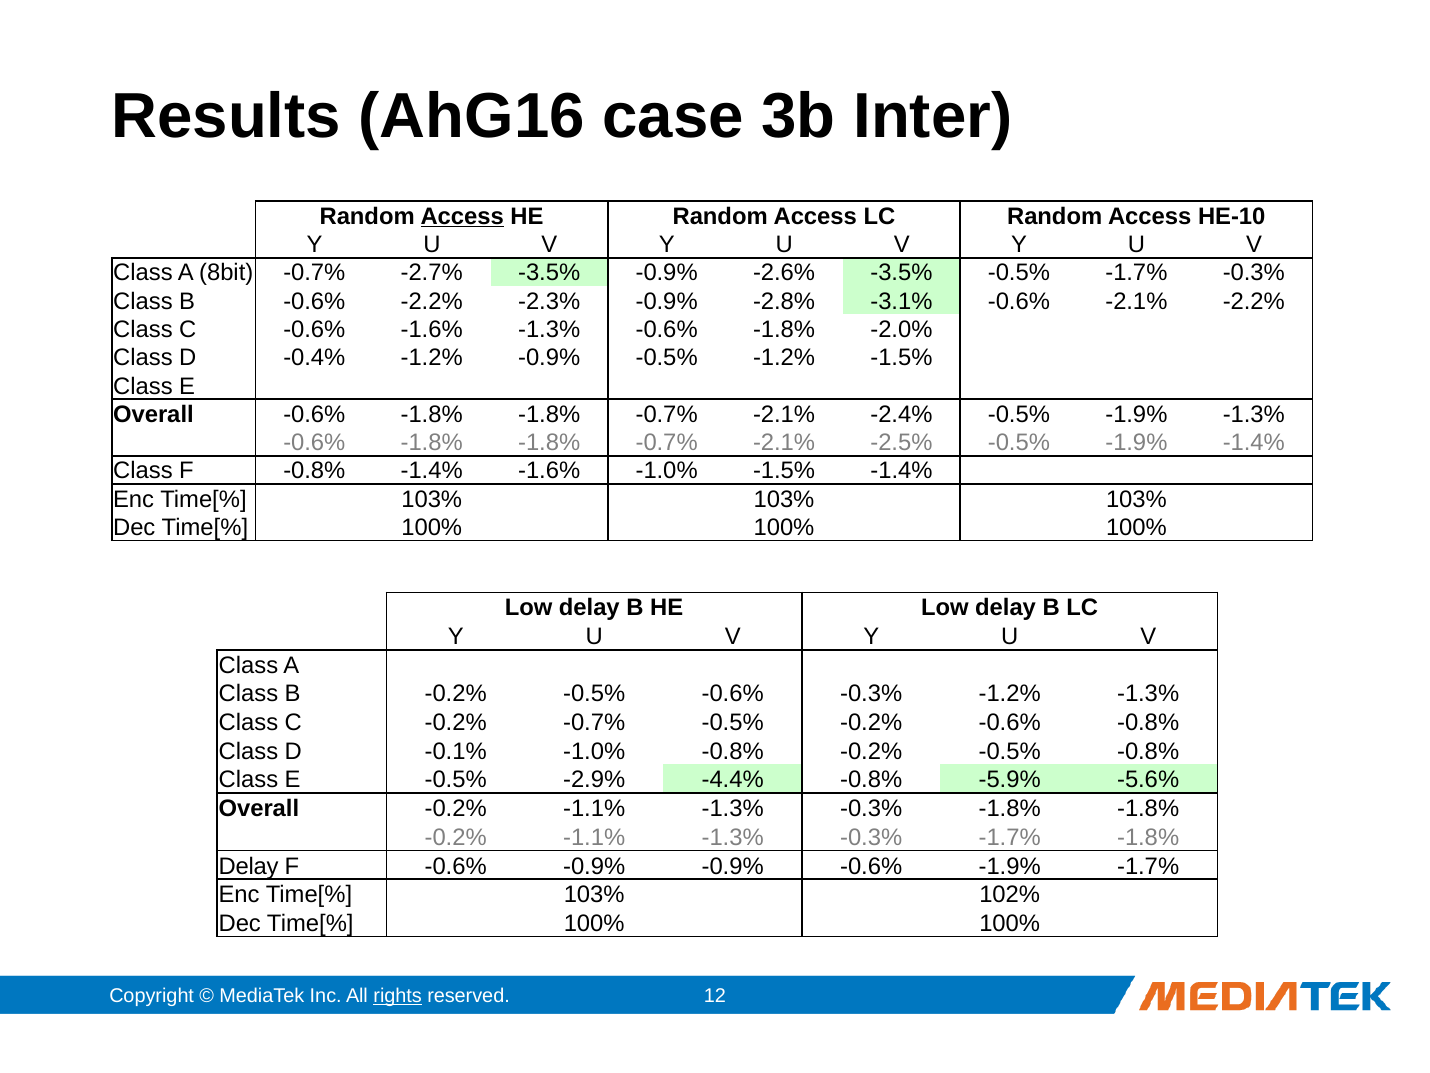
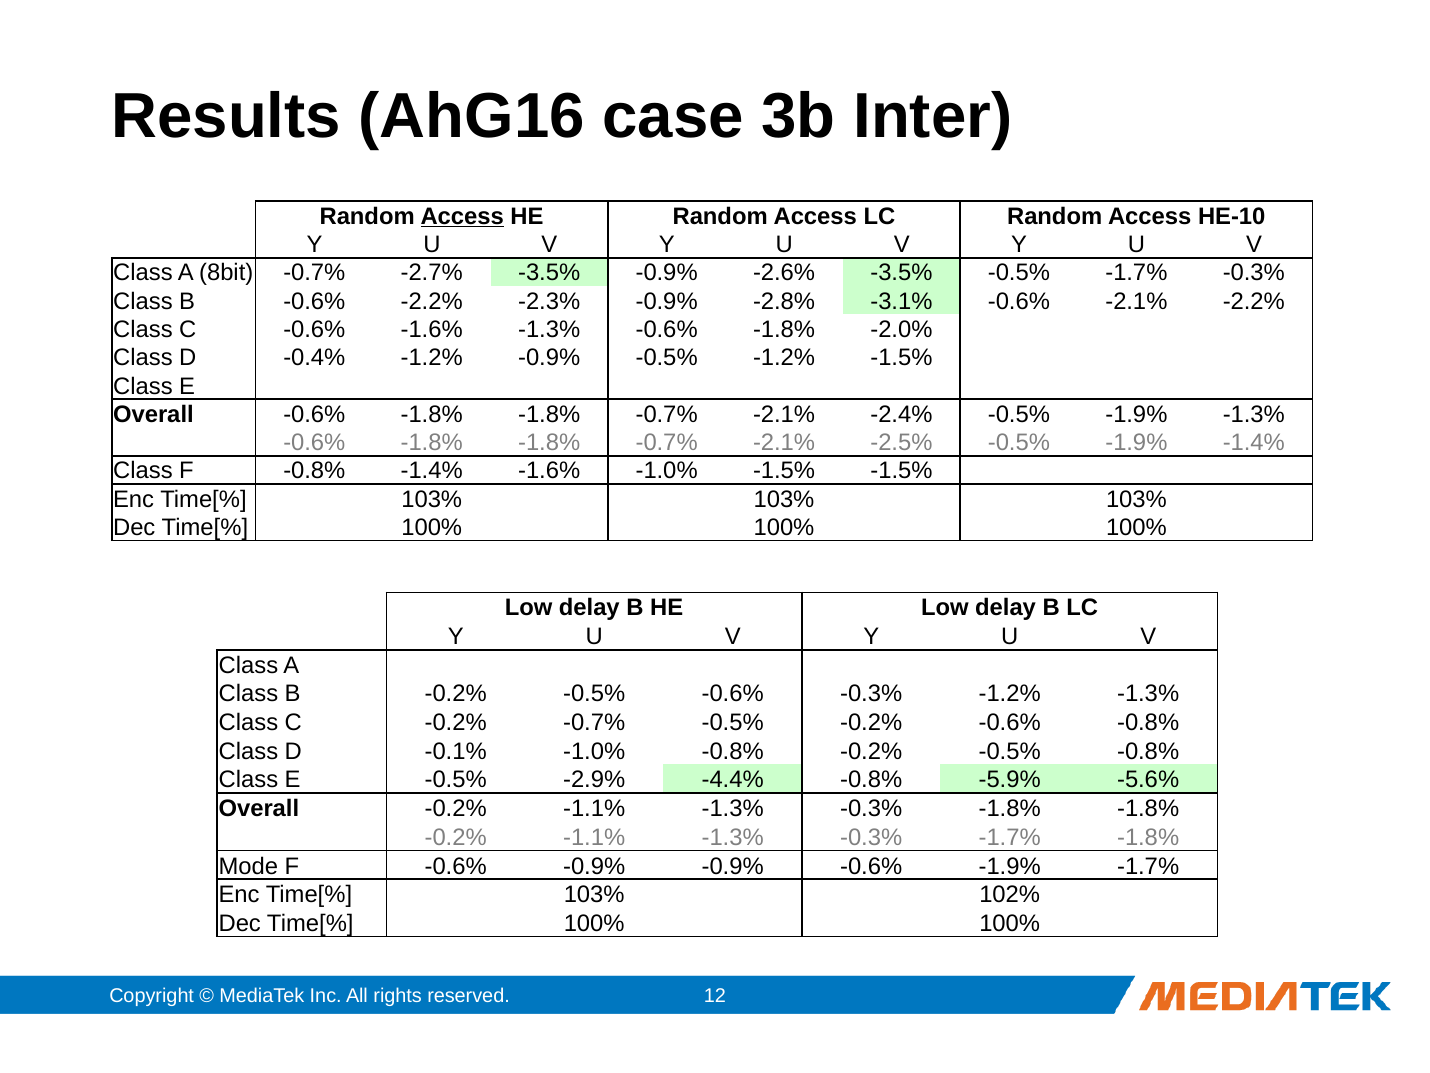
-1.5% -1.4%: -1.4% -> -1.5% (902, 471)
Delay: Delay -> Mode (248, 866)
rights underline: present -> none (398, 995)
